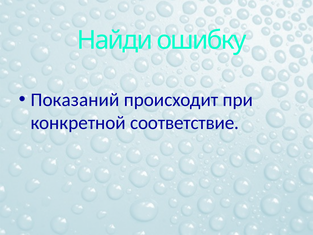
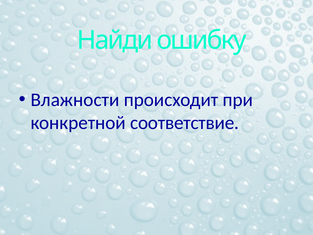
Показаний: Показаний -> Влажности (75, 100)
